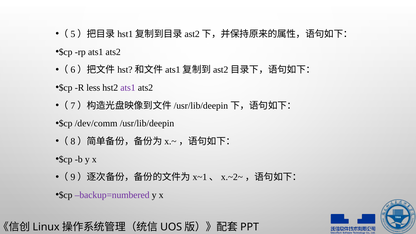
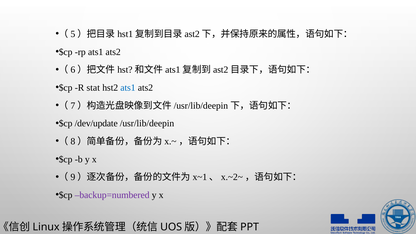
less: less -> stat (93, 88)
ats1 colour: purple -> blue (128, 88)
/dev/comm: /dev/comm -> /dev/update (96, 124)
